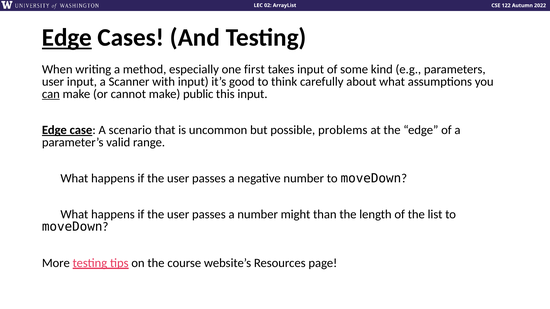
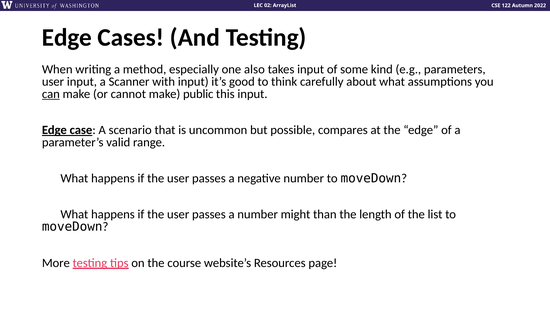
Edge underline: present -> none (67, 38)
first: first -> also (254, 70)
problems: problems -> compares (343, 130)
